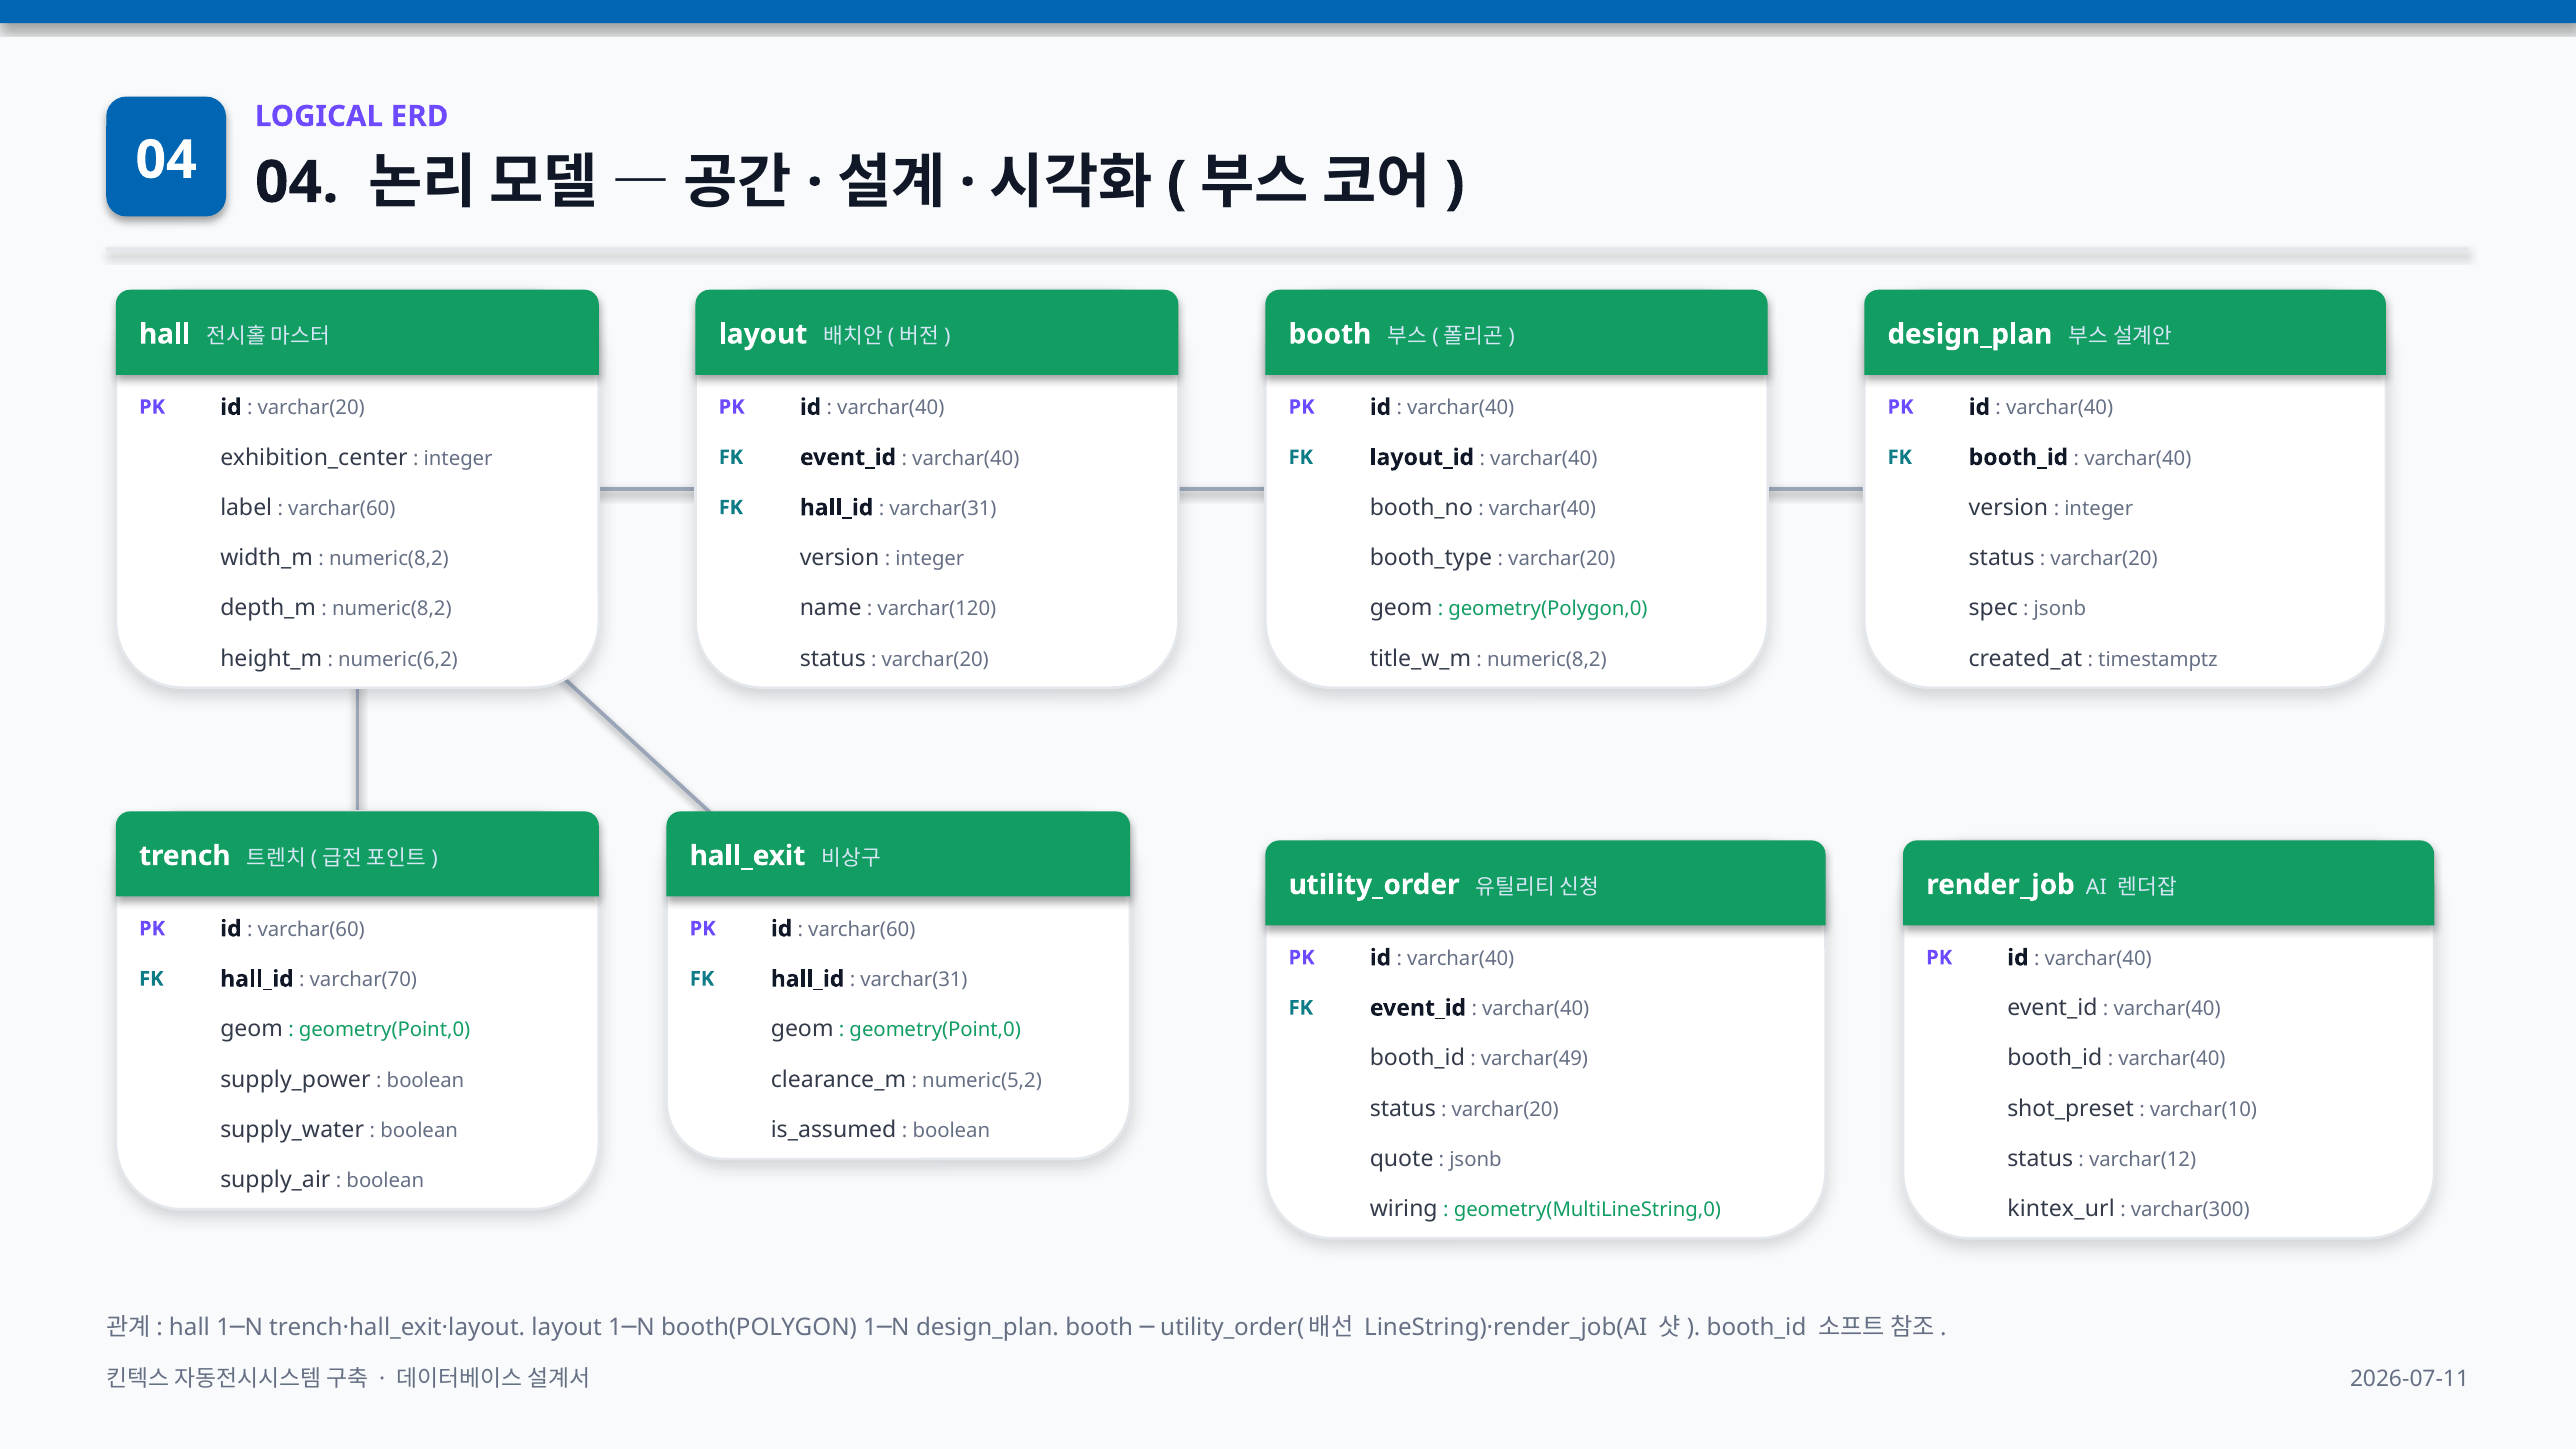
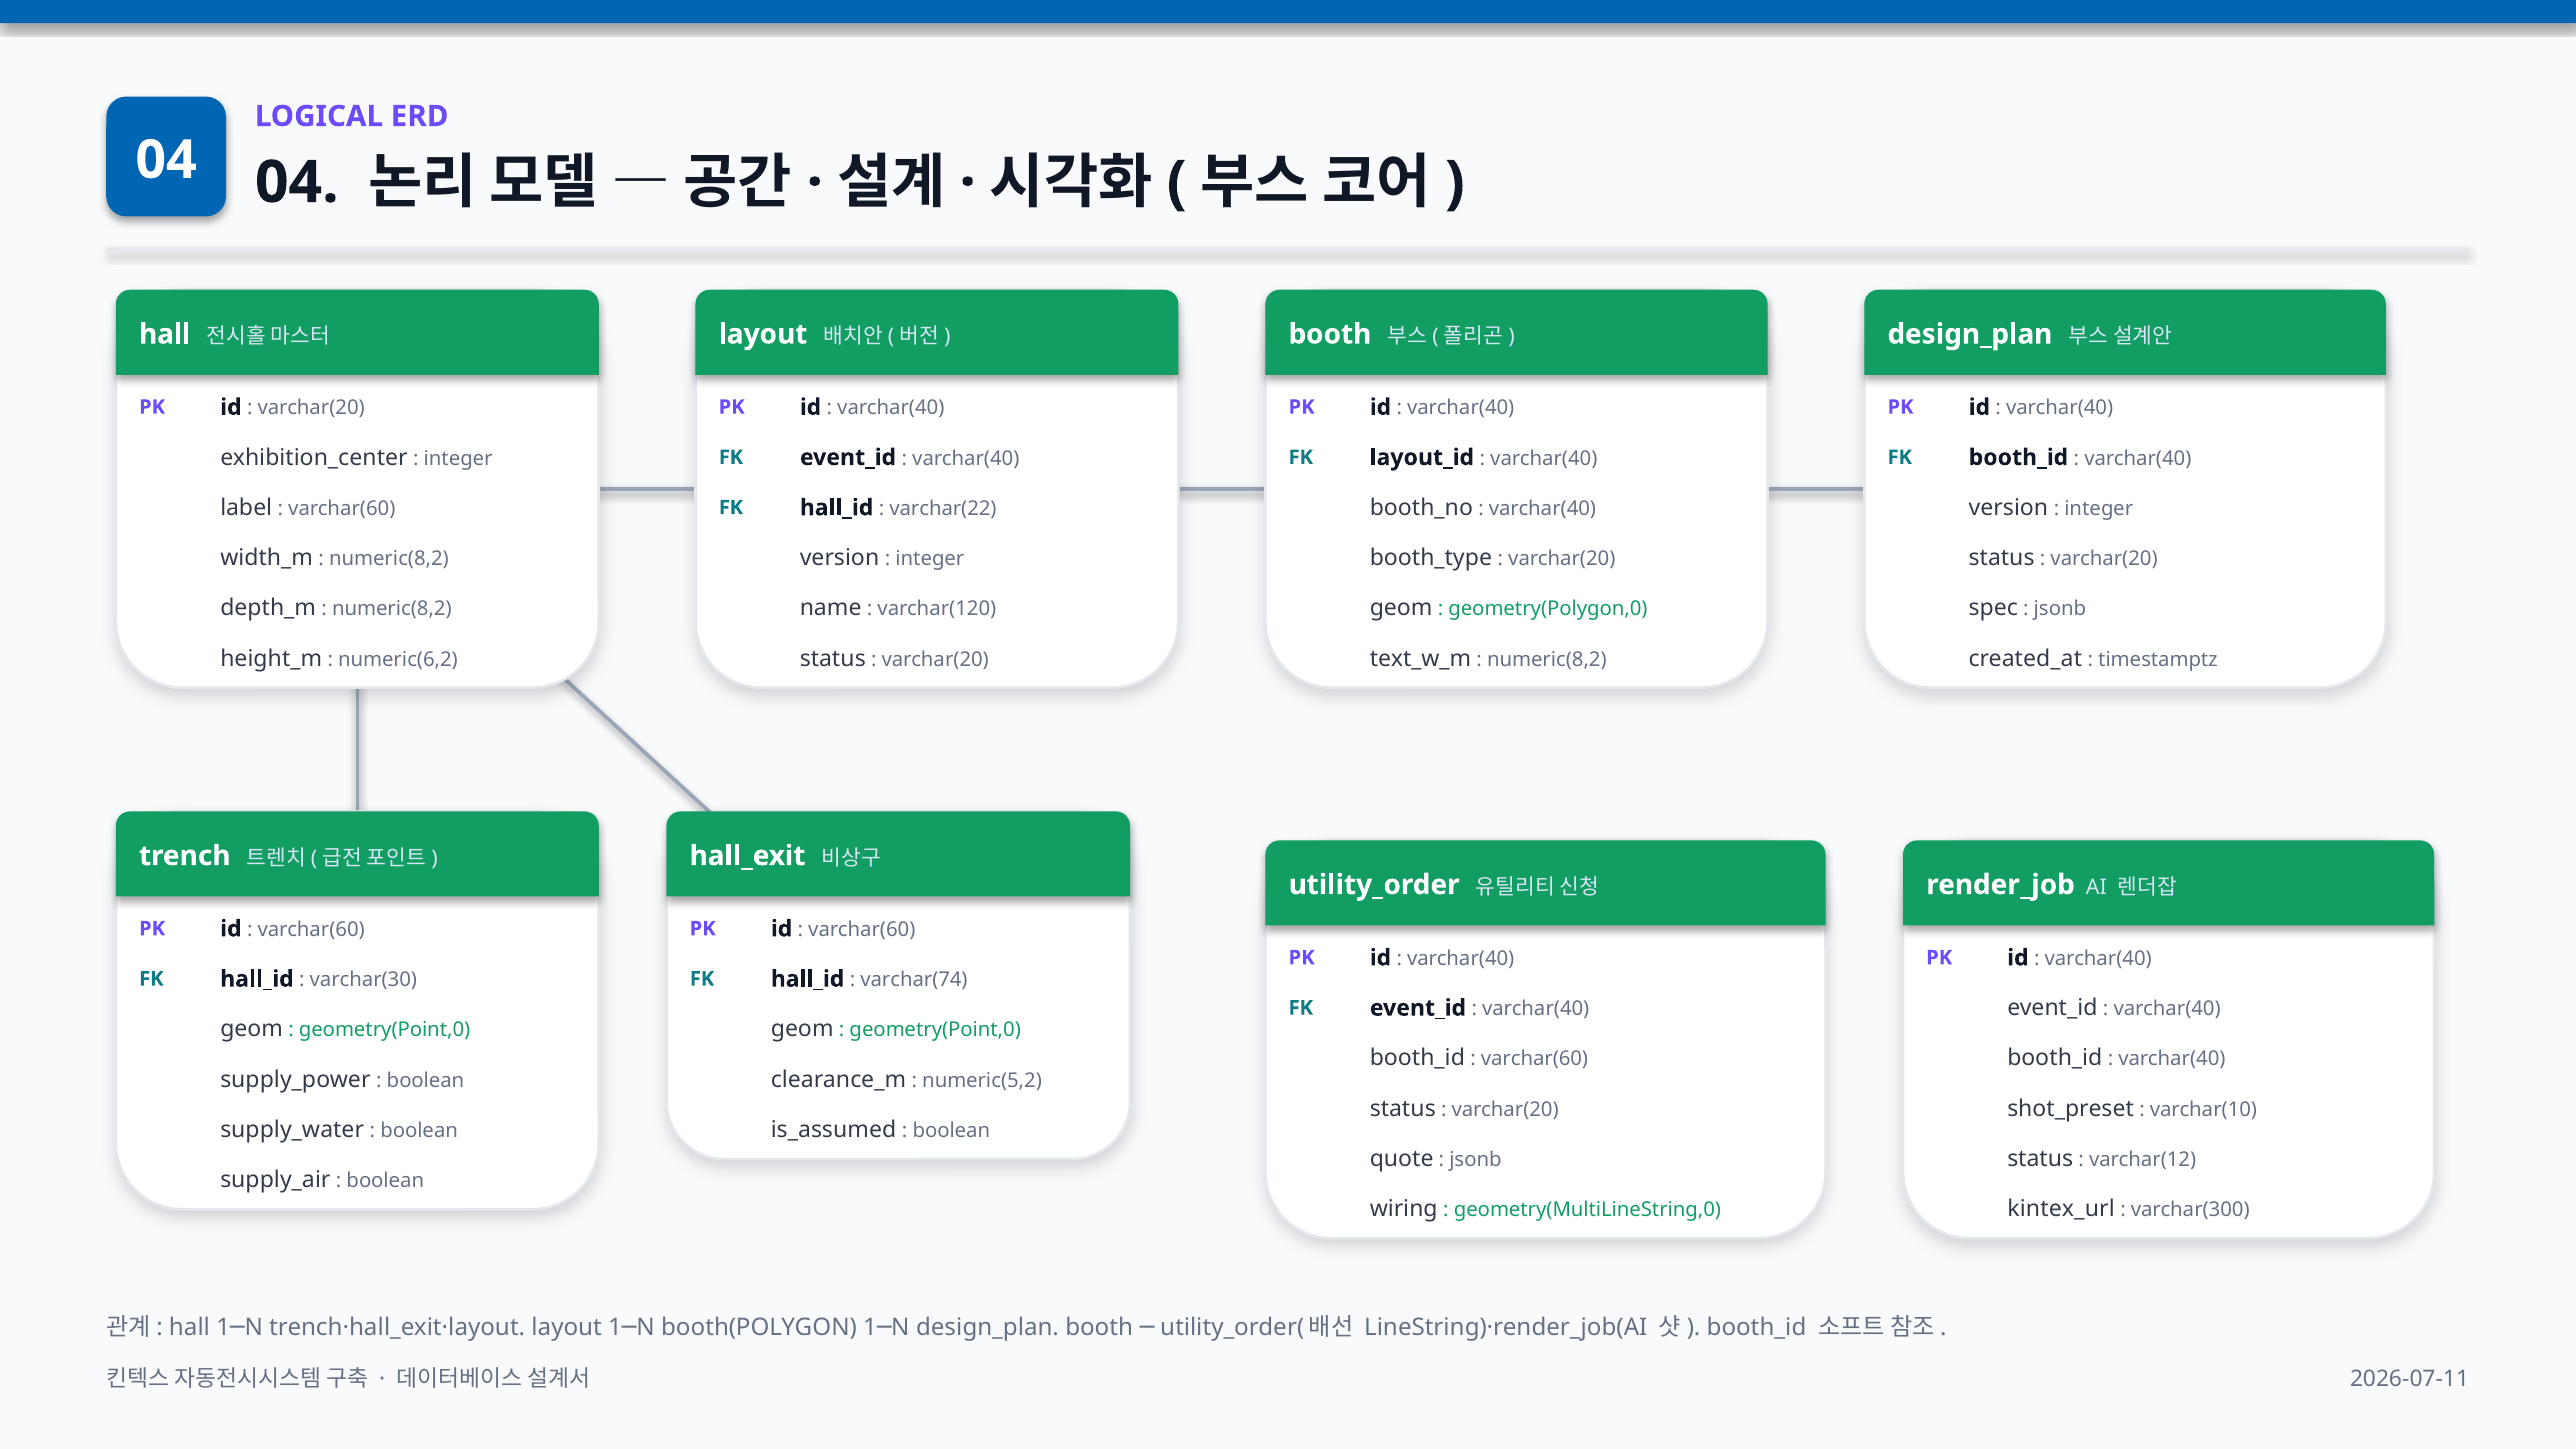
varchar(31: varchar(31 -> varchar(22 (943, 509)
title_w_m: title_w_m -> text_w_m (1420, 658)
varchar(70: varchar(70 -> varchar(30 (363, 980)
varchar(31: varchar(31 -> varchar(74 (914, 980)
varchar(49: varchar(49 -> varchar(60 (1534, 1059)
